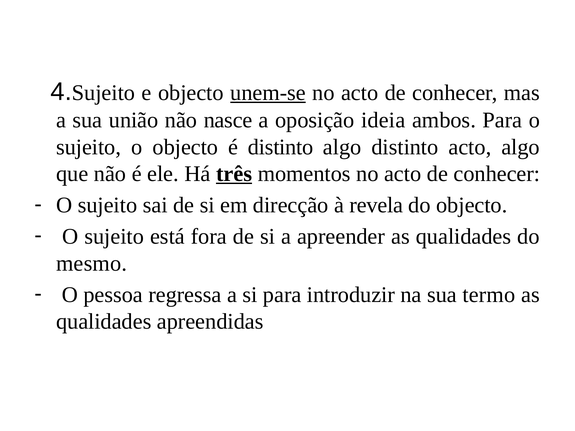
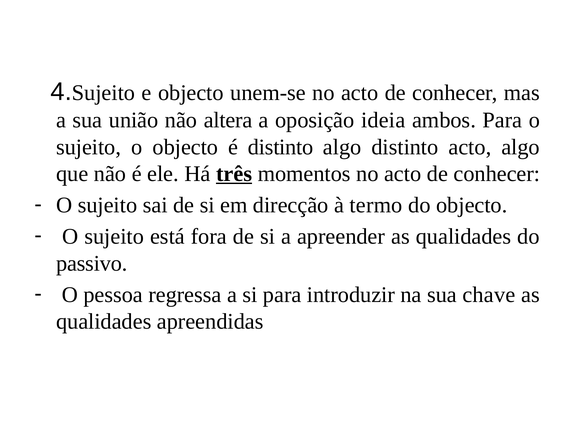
unem-se underline: present -> none (268, 93)
nasce: nasce -> altera (228, 120)
revela: revela -> termo (376, 205)
mesmo: mesmo -> passivo (92, 263)
termo: termo -> chave (489, 295)
